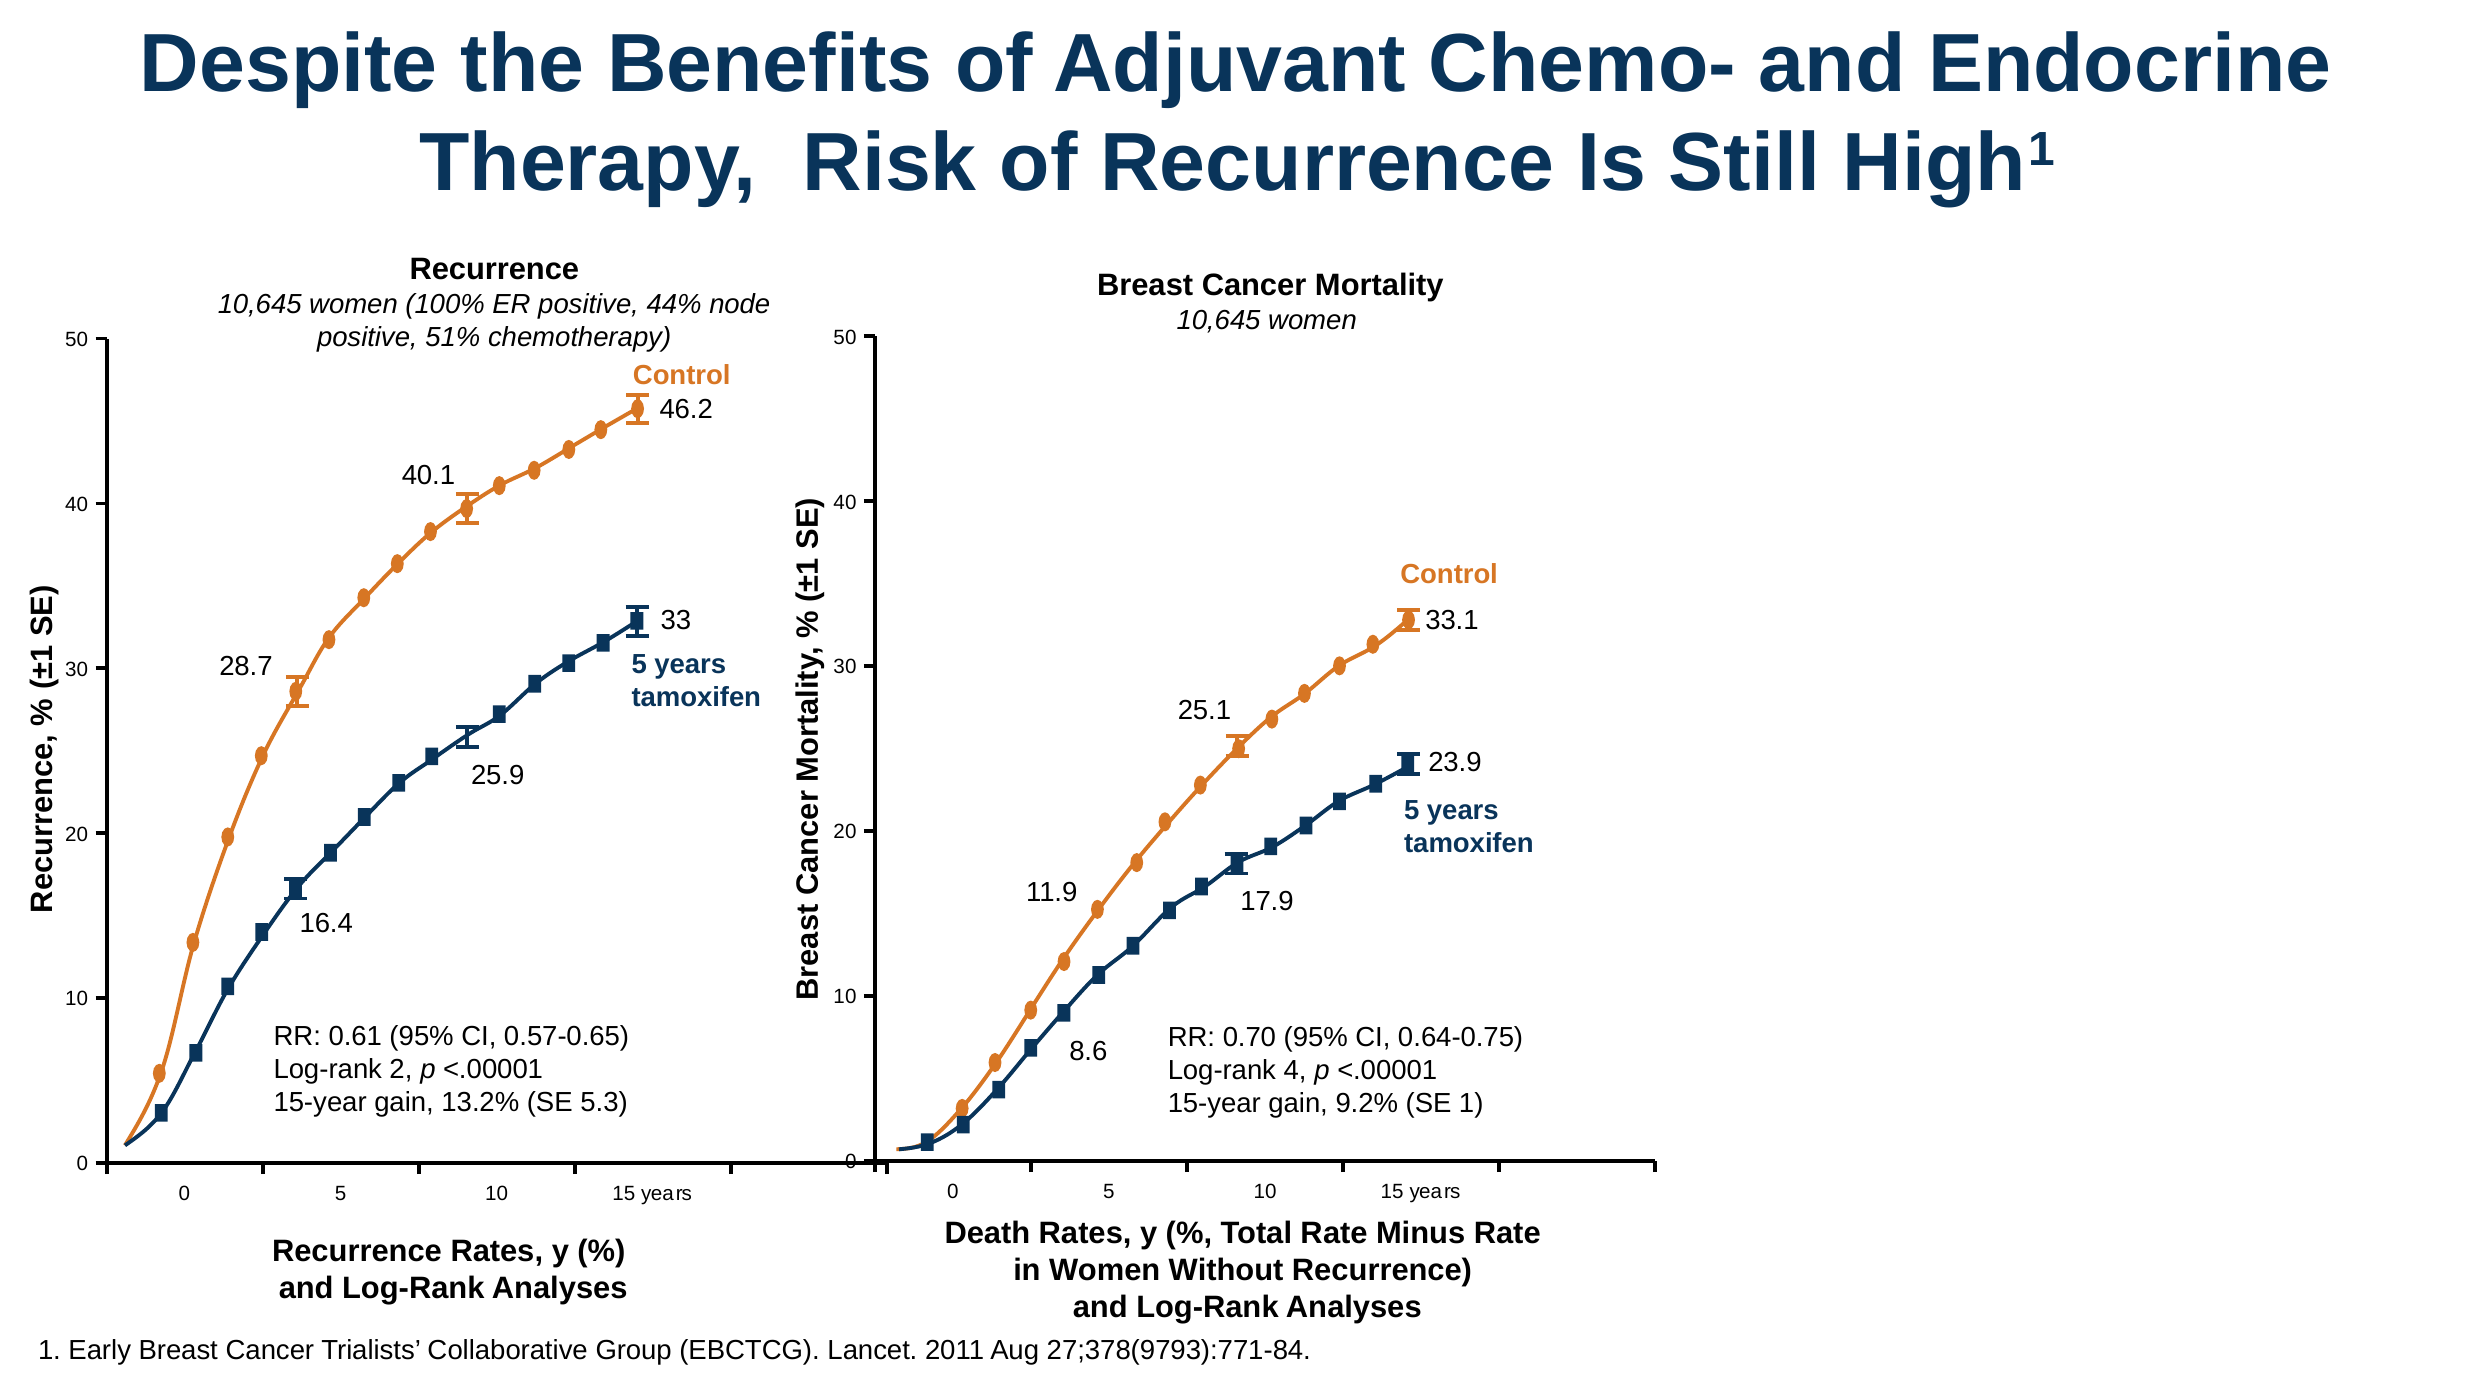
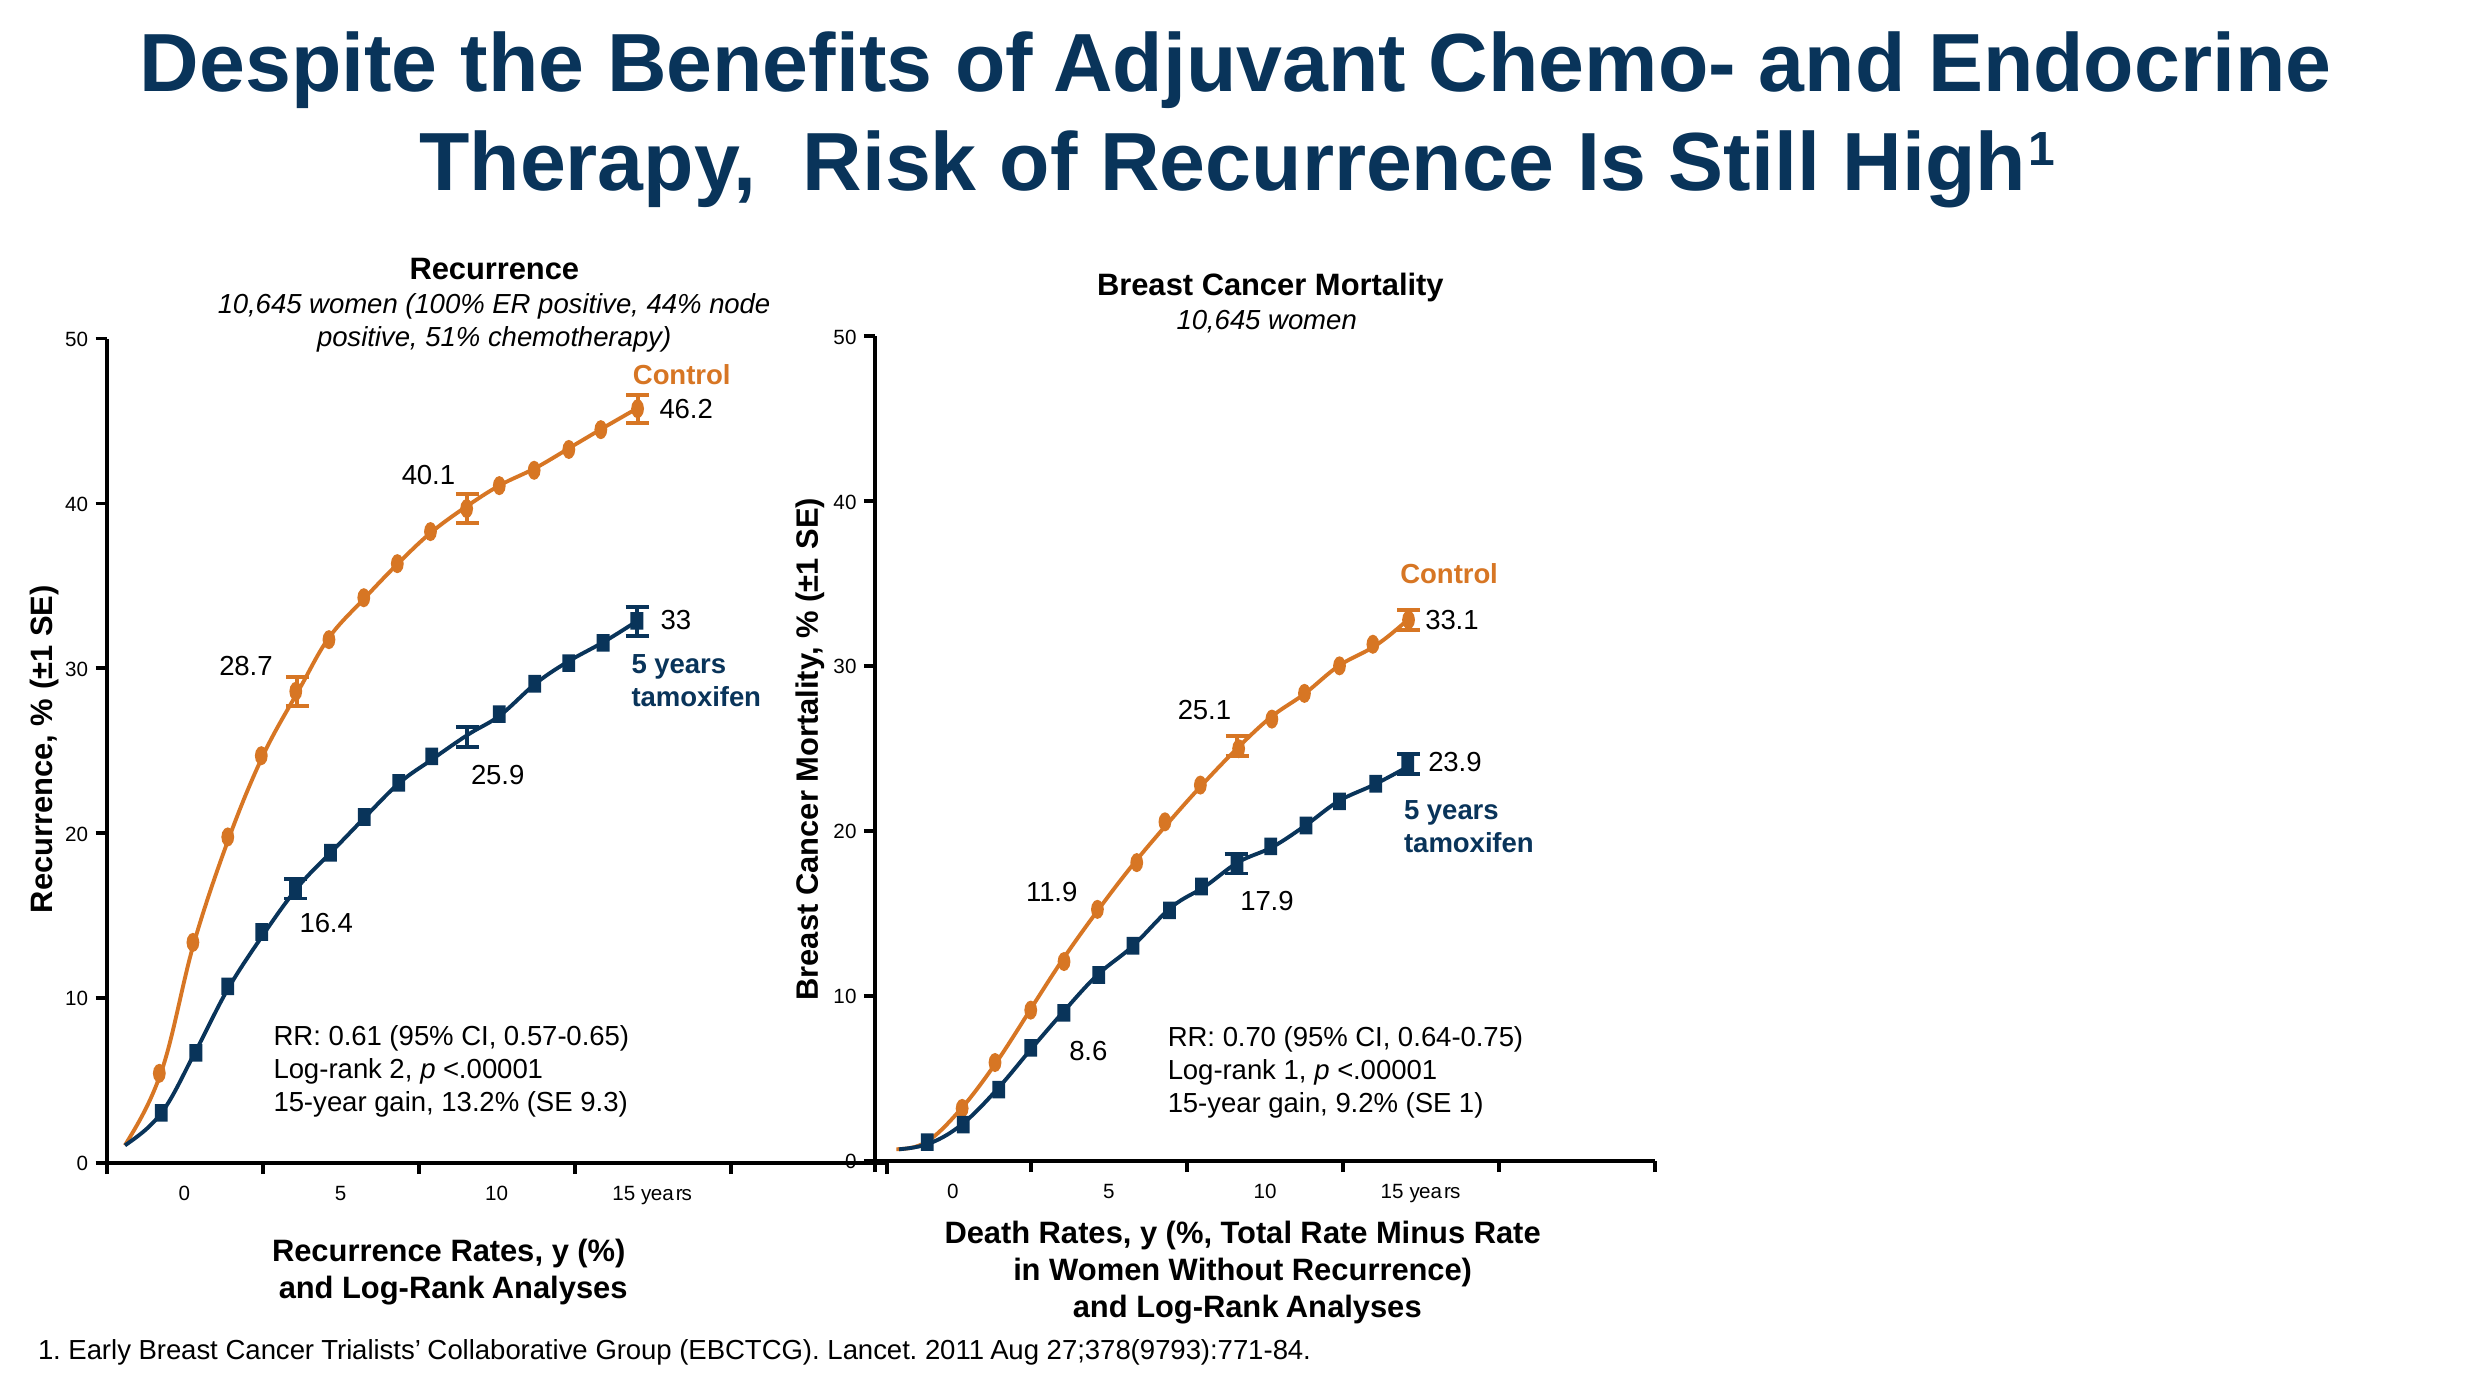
Log-rank 4: 4 -> 1 (1295, 1070)
5.3: 5.3 -> 9.3 (604, 1102)
